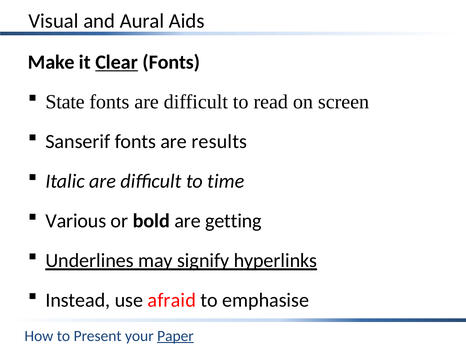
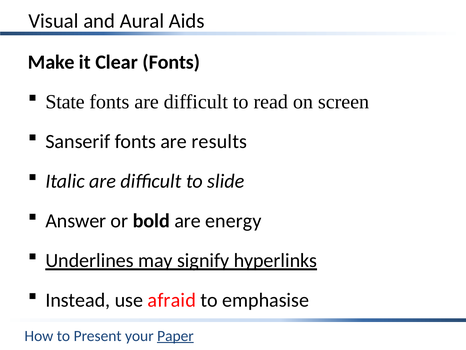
Clear underline: present -> none (117, 62)
time: time -> slide (226, 181)
Various: Various -> Answer (76, 221)
getting: getting -> energy (233, 221)
